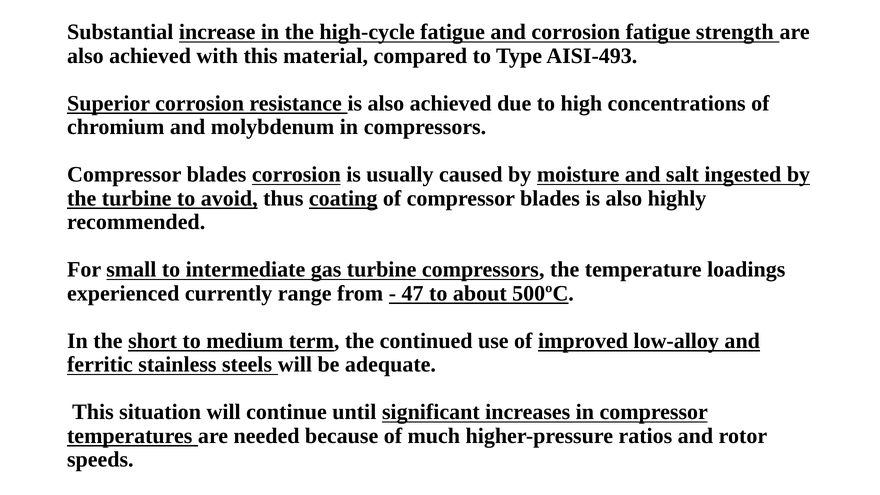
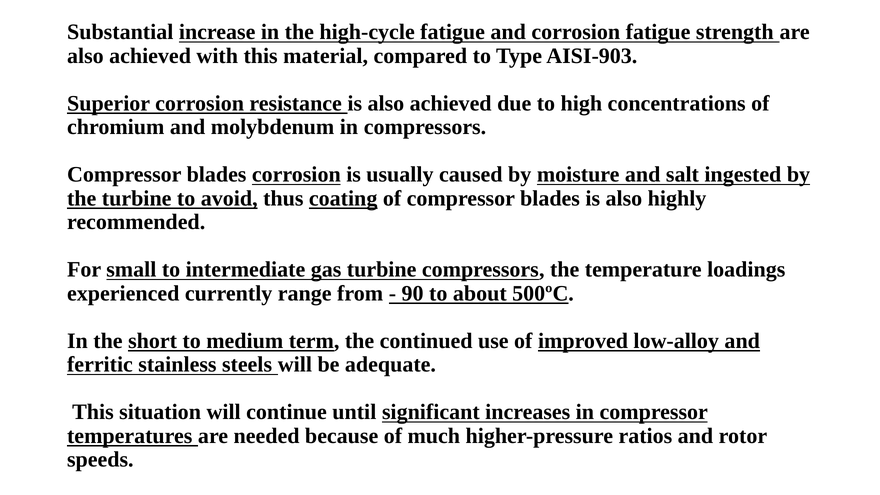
AISI-493: AISI-493 -> AISI-903 (592, 56)
47: 47 -> 90 (413, 293)
